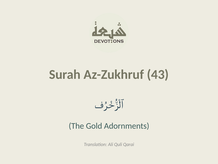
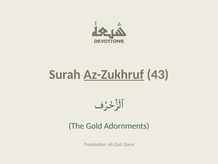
Az-Zukhruf underline: none -> present (114, 74)
